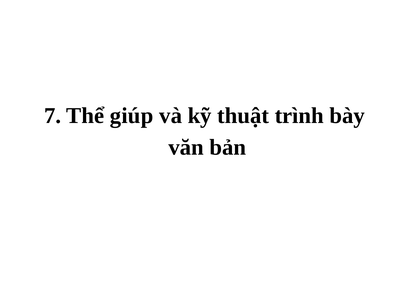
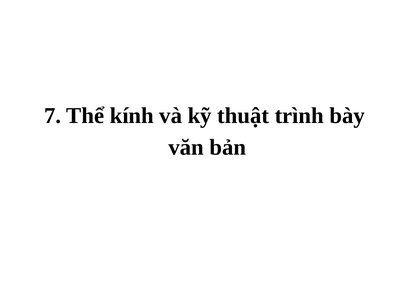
giúp: giúp -> kính (132, 116)
